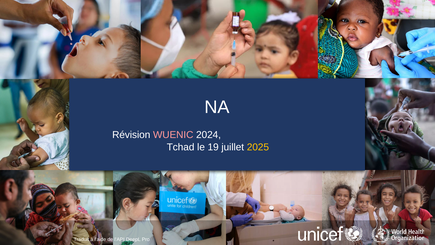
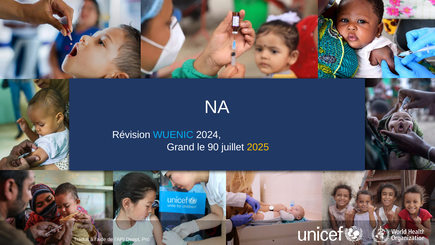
WUENIC colour: pink -> light blue (173, 135)
Tchad: Tchad -> Grand (181, 147)
19: 19 -> 90 (213, 147)
